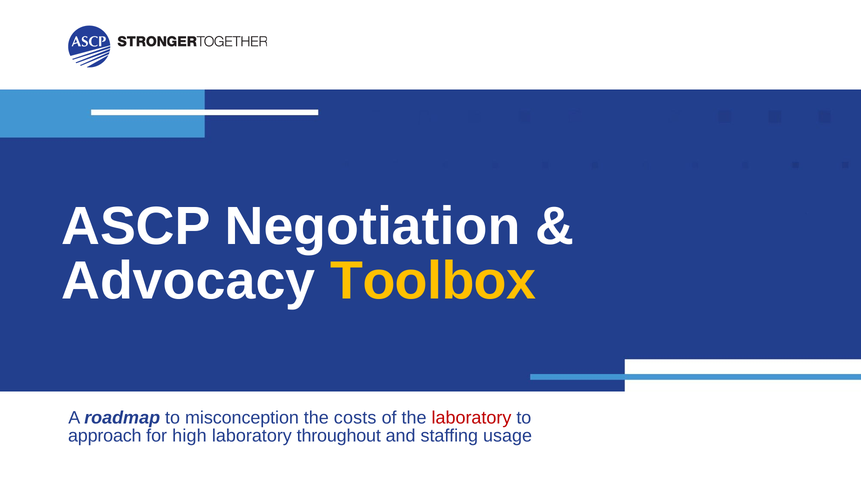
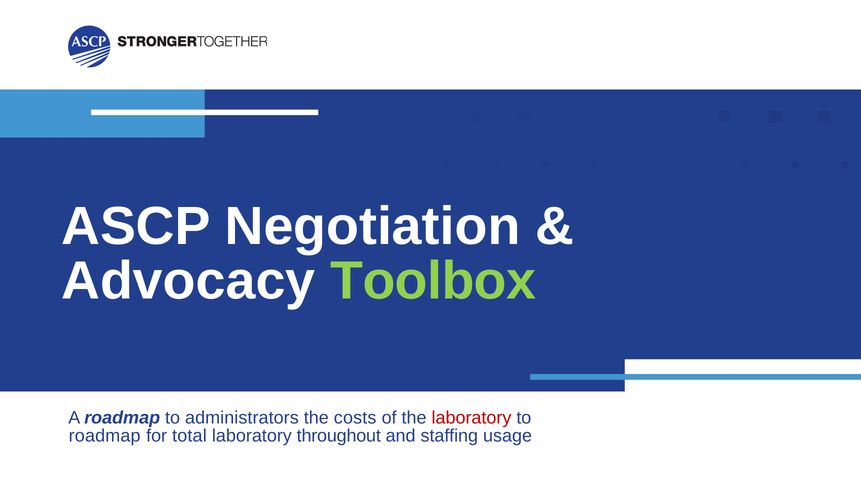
Toolbox colour: yellow -> light green (433, 281)
misconception: misconception -> administrators (242, 418)
approach: approach -> roadmap (105, 436)
high: high -> total (189, 436)
